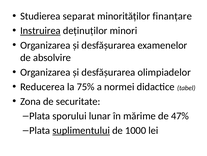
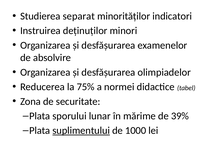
finanțare: finanțare -> indicatori (172, 16)
Instruirea underline: present -> none (40, 31)
47%: 47% -> 39% (180, 115)
